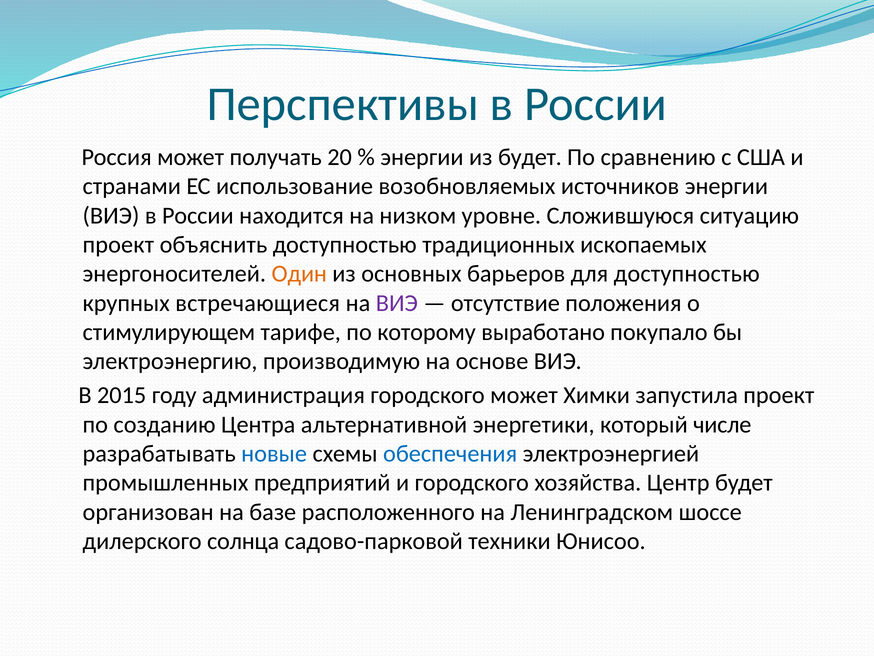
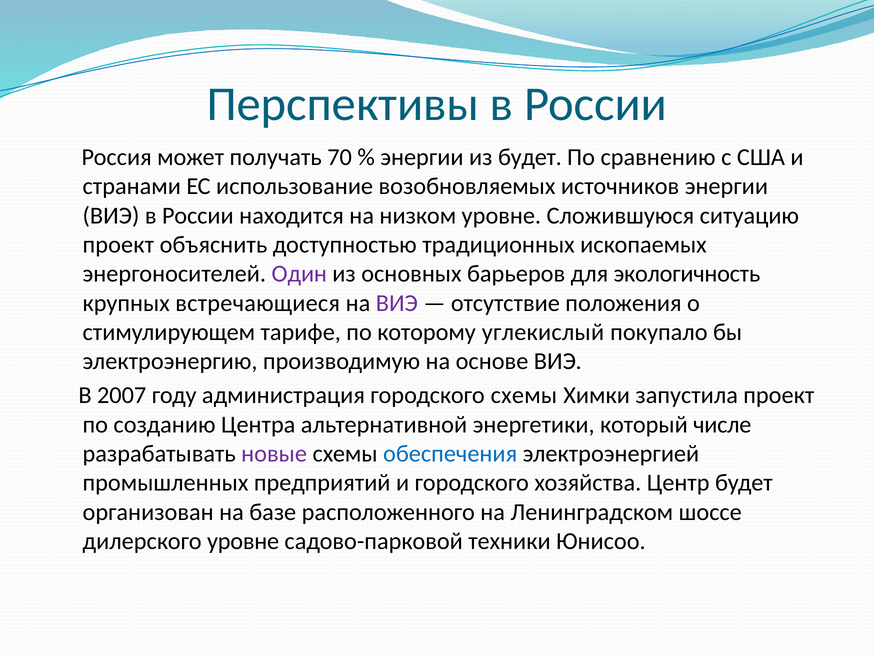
20: 20 -> 70 (340, 157)
Один colour: orange -> purple (299, 274)
для доступностью: доступностью -> экологичность (687, 274)
выработано: выработано -> углекислый (543, 332)
2015: 2015 -> 2007 (122, 395)
городского может: может -> схемы (524, 395)
новые colour: blue -> purple (274, 453)
дилерского солнца: солнца -> уровне (243, 541)
